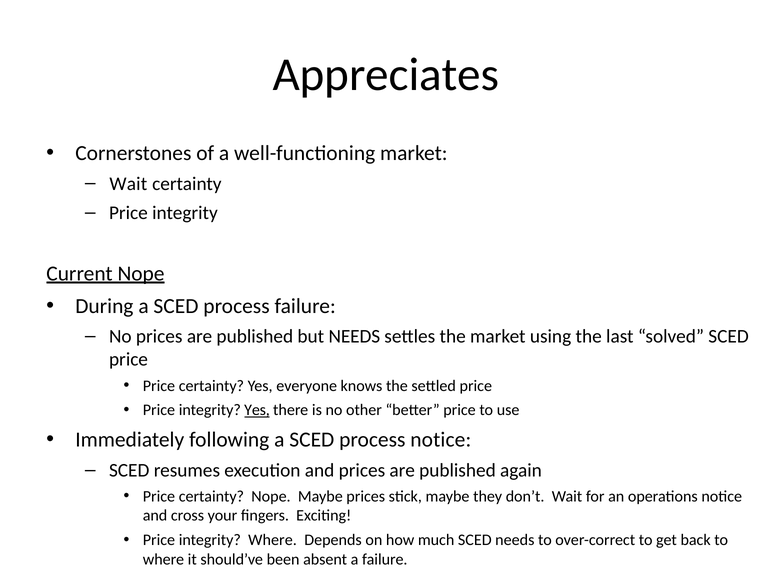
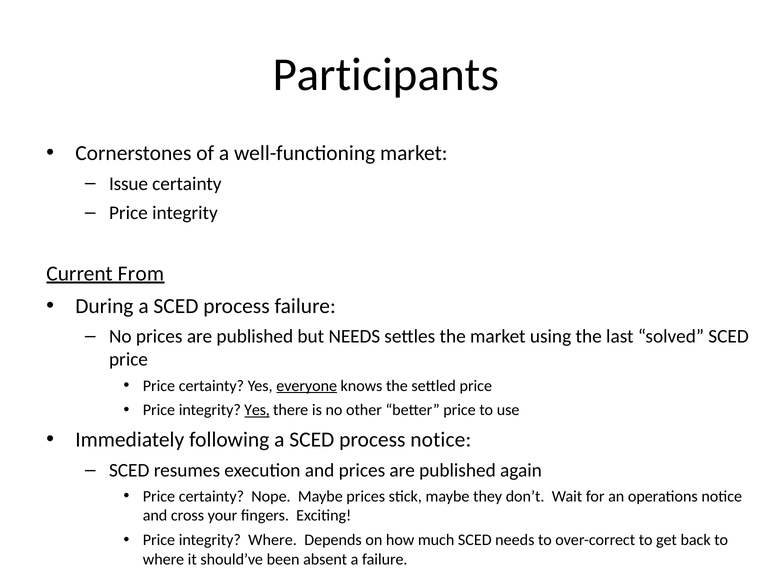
Appreciates: Appreciates -> Participants (386, 75)
Wait: Wait -> Issue (129, 184)
Current Nope: Nope -> From (141, 273)
everyone underline: none -> present (307, 386)
